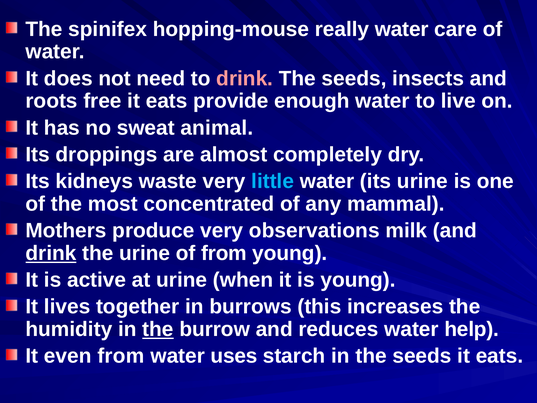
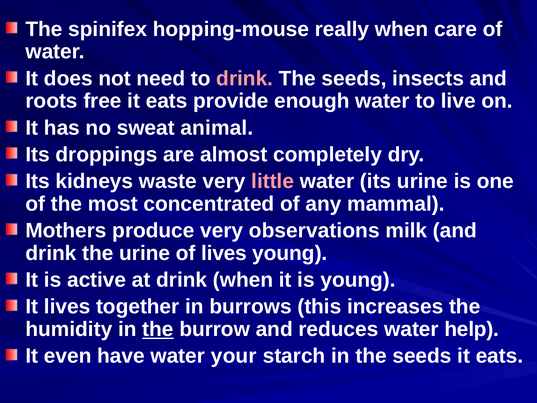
really water: water -> when (402, 29)
little colour: light blue -> pink (273, 181)
drink underline: present -> none (51, 253)
of from: from -> lives (224, 253)
at urine: urine -> drink (182, 280)
even from: from -> have (121, 356)
uses: uses -> your (234, 356)
